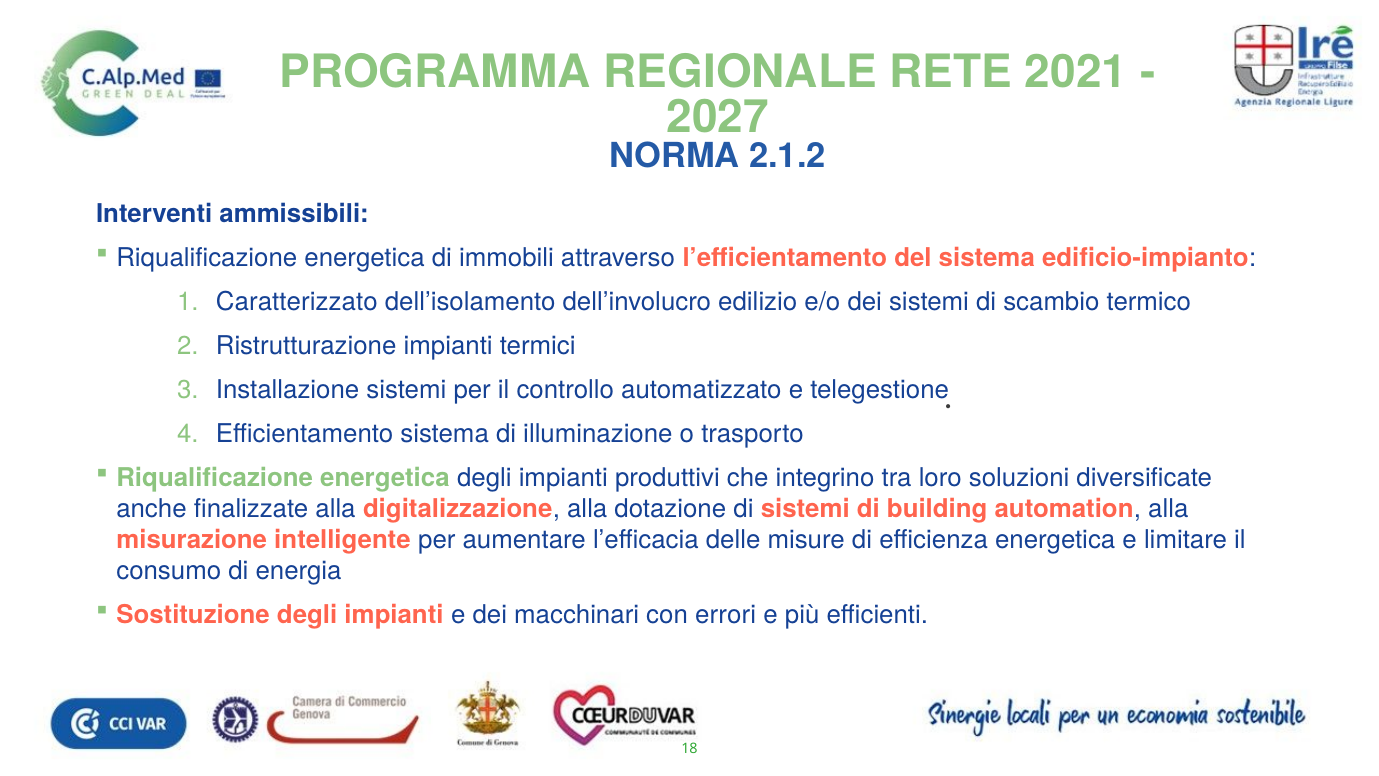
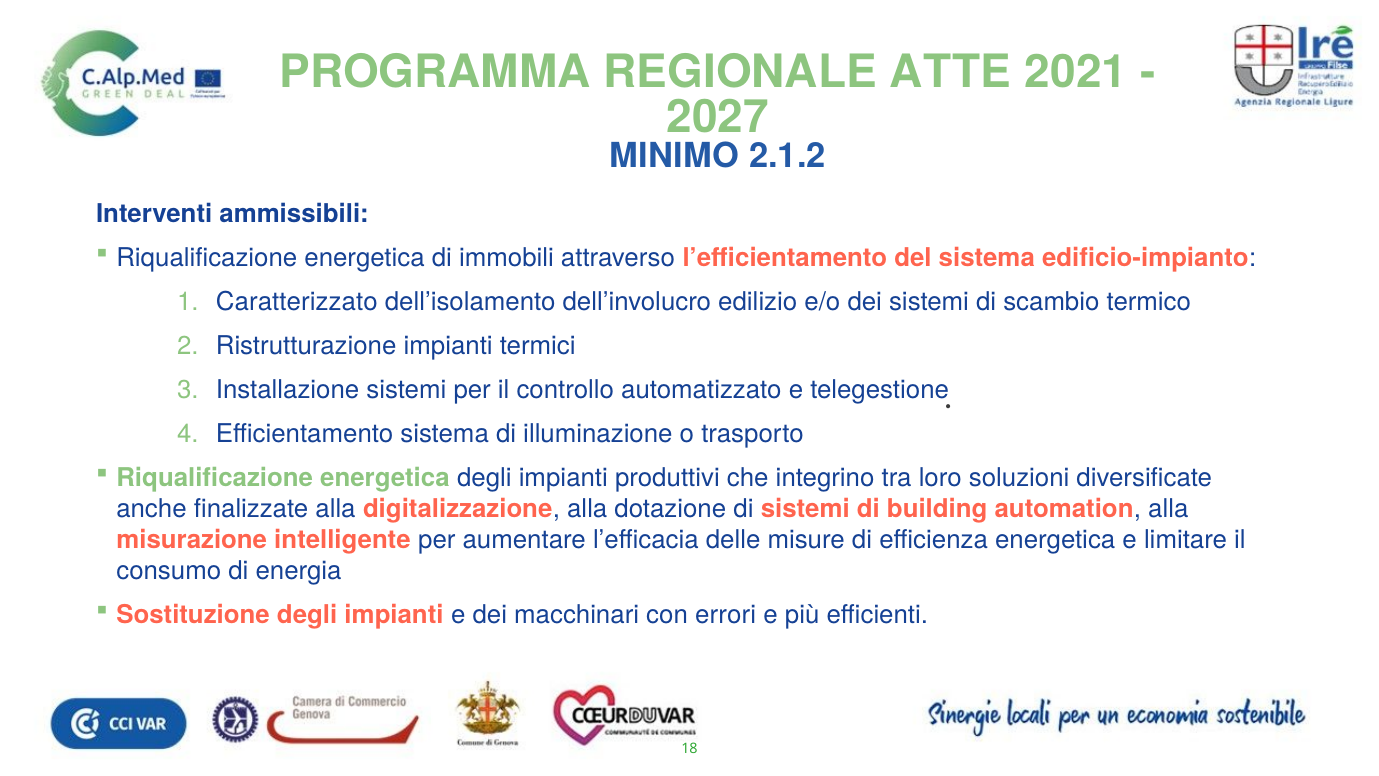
RETE: RETE -> ATTE (951, 73)
NORMA: NORMA -> MINIMO (674, 156)
